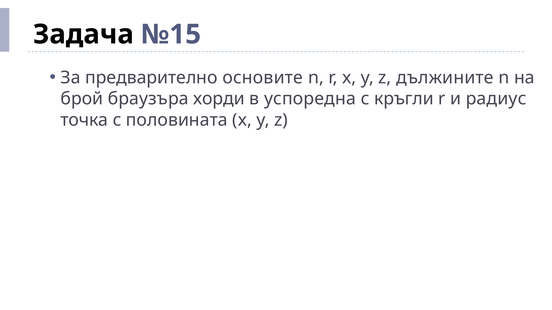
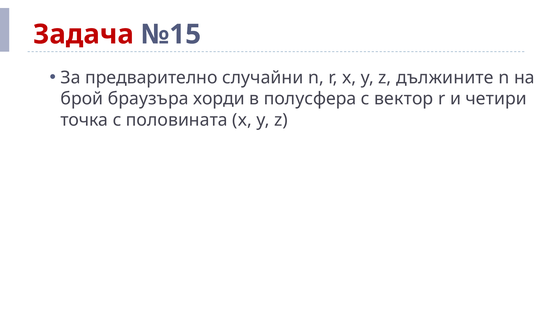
Задача colour: black -> red (83, 34)
основите: основите -> случайни (263, 78)
успоредна: успоредна -> полусфера (310, 99)
кръгли: кръгли -> вектор (404, 99)
радиус: радиус -> четири (496, 99)
